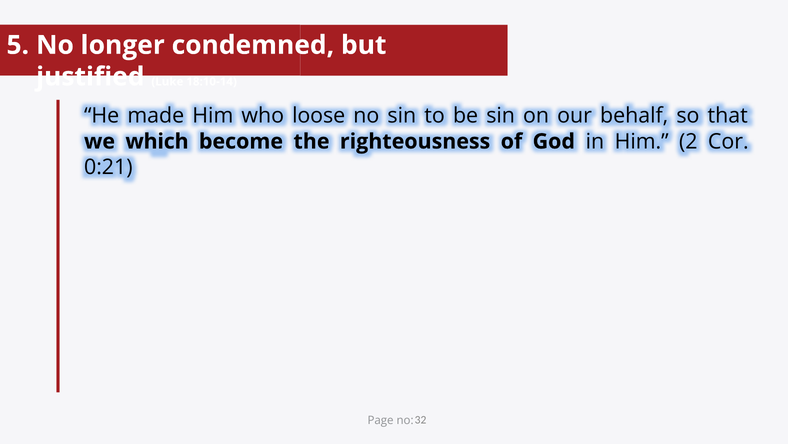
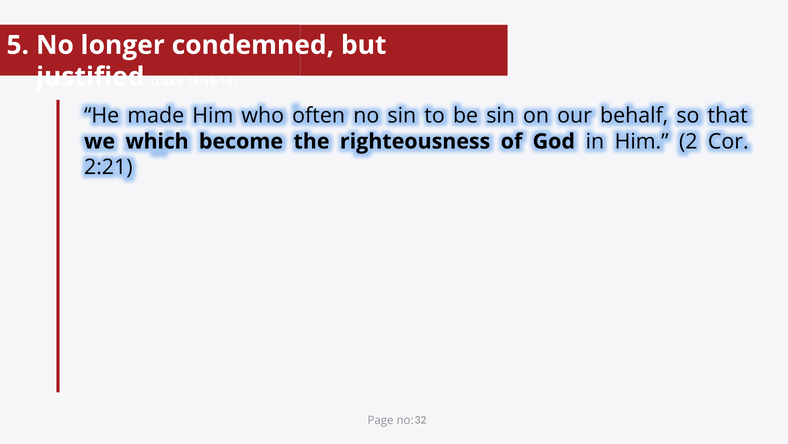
loose: loose -> often (319, 116)
0:21: 0:21 -> 2:21 (108, 167)
